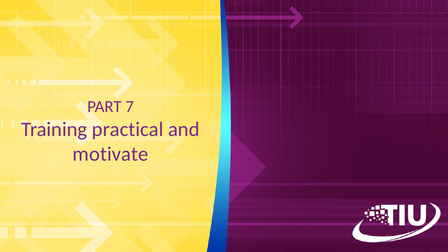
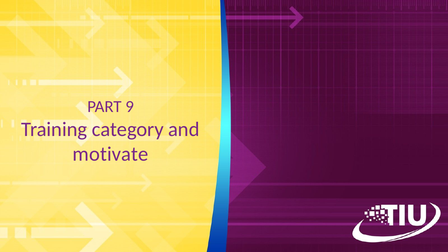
7: 7 -> 9 (130, 107)
practical: practical -> category (128, 129)
